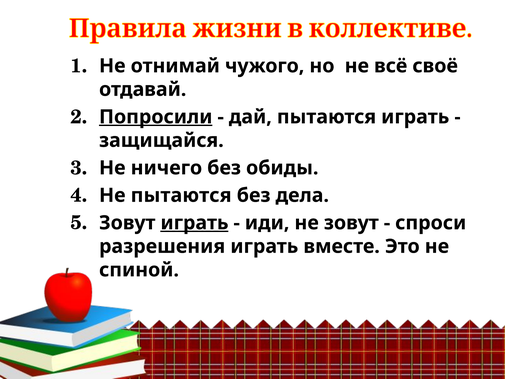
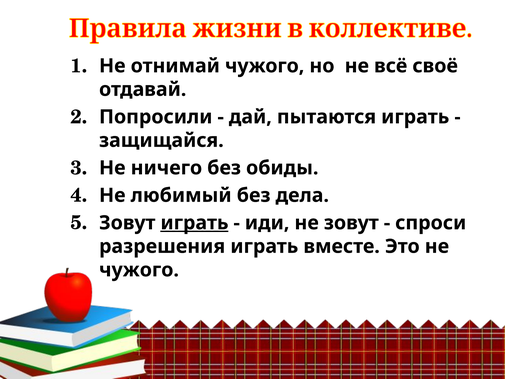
Попросили underline: present -> none (156, 117)
Не пытаются: пытаются -> любимый (181, 195)
спиной: спиной -> чужого (139, 270)
